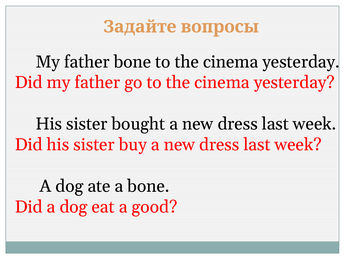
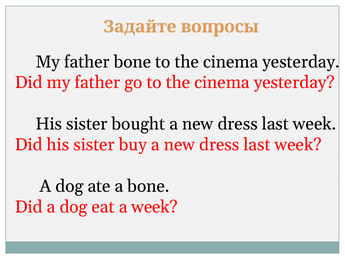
a good: good -> week (155, 207)
